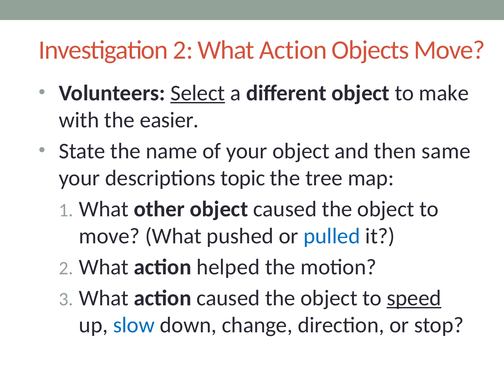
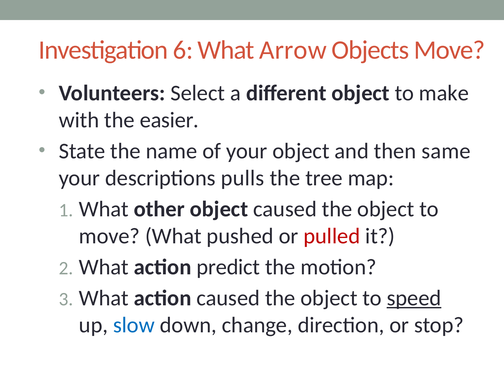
Investigation 2: 2 -> 6 (183, 50)
Action: Action -> Arrow (293, 50)
Select underline: present -> none (198, 93)
topic: topic -> pulls (243, 178)
pulled colour: blue -> red (332, 236)
helped: helped -> predict (228, 267)
